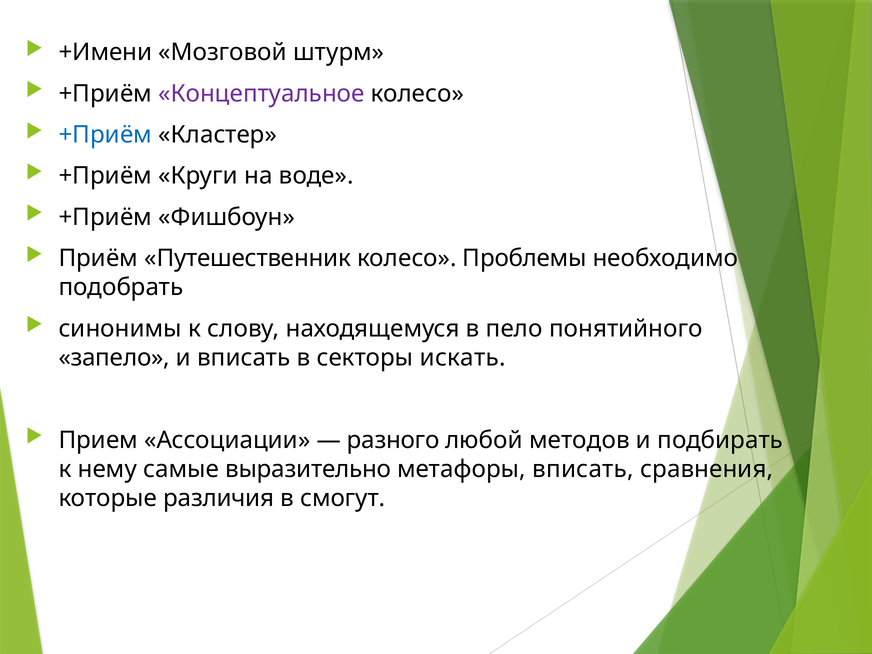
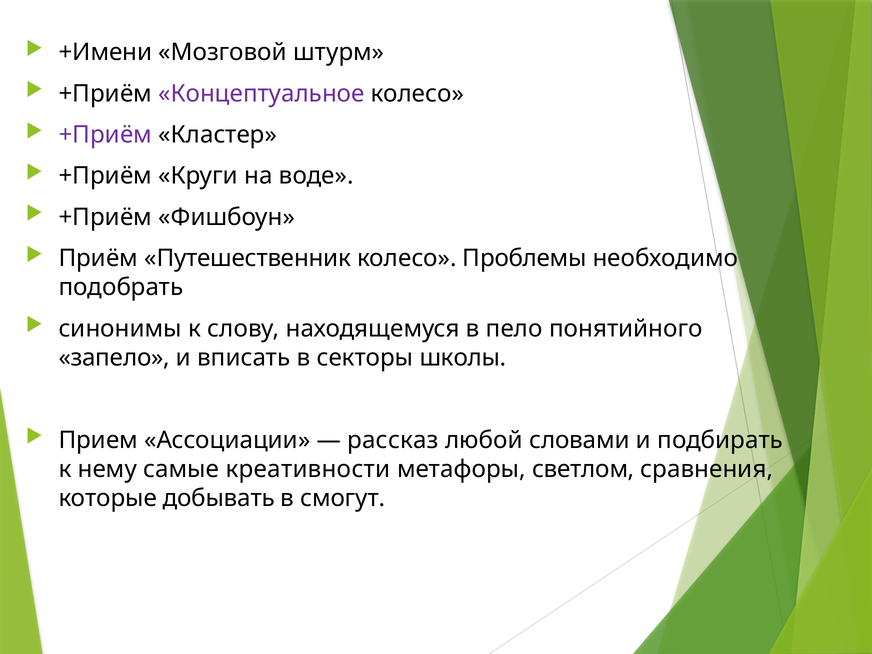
+Приём colour: blue -> purple (105, 135)
искать: искать -> школы (463, 358)
разного: разного -> рассказ (393, 440)
методов: методов -> словами (580, 440)
выразительно: выразительно -> креативности (308, 469)
метафоры вписать: вписать -> светлом (583, 469)
различия: различия -> добывать (219, 498)
